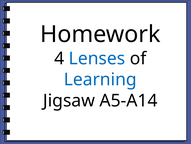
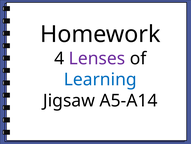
Lenses colour: blue -> purple (97, 58)
